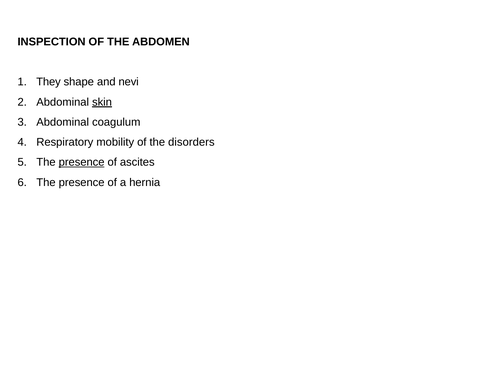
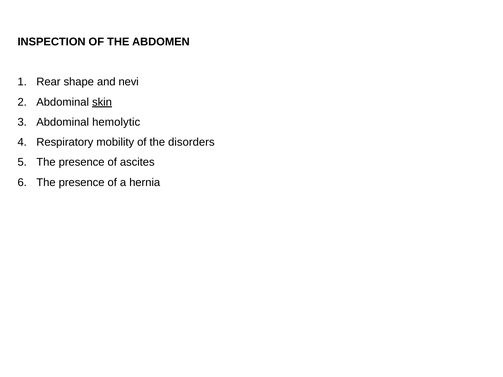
They: They -> Rear (48, 82)
coagulum: coagulum -> hemolytic (116, 122)
presence underline: present -> none (82, 162)
